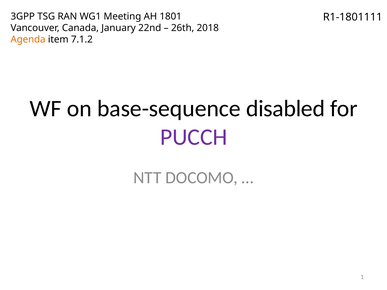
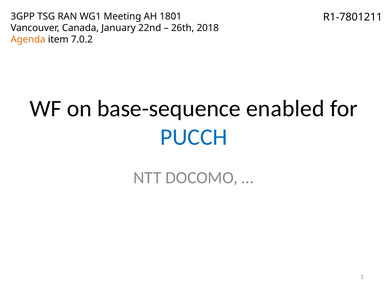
R1-1801111: R1-1801111 -> R1-7801211 (353, 17)
7.1.2: 7.1.2 -> 7.0.2 (82, 40)
disabled: disabled -> enabled (285, 109)
PUCCH colour: purple -> blue (194, 137)
